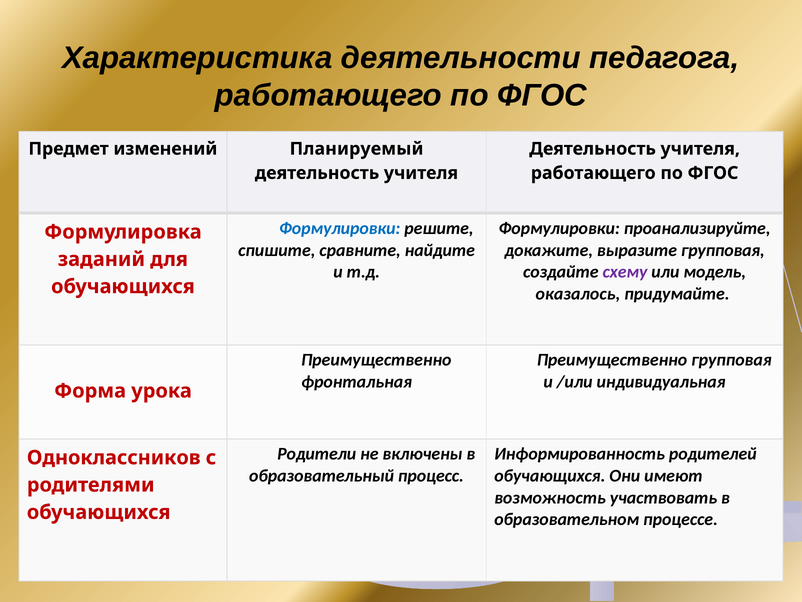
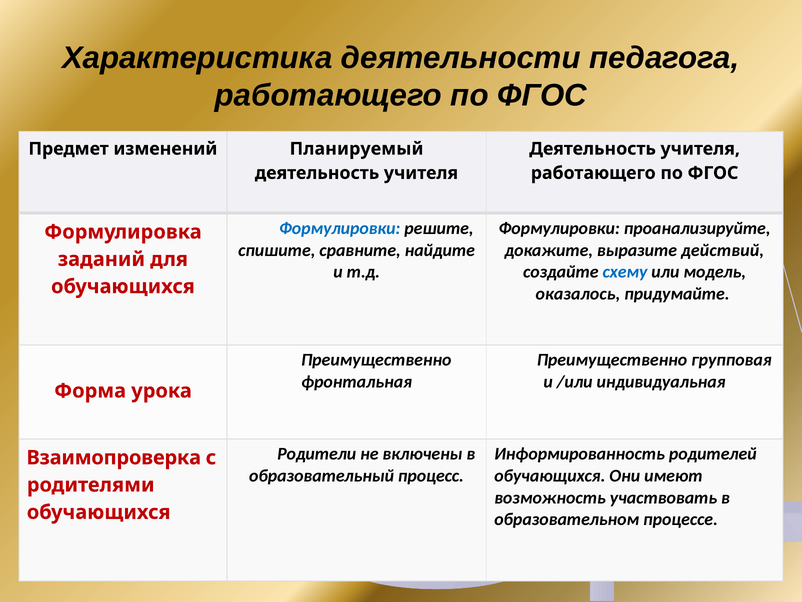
выразите групповая: групповая -> действий (723, 250)
схему colour: purple -> blue (625, 272)
Одноклассников: Одноклассников -> Взаимопроверка (114, 457)
